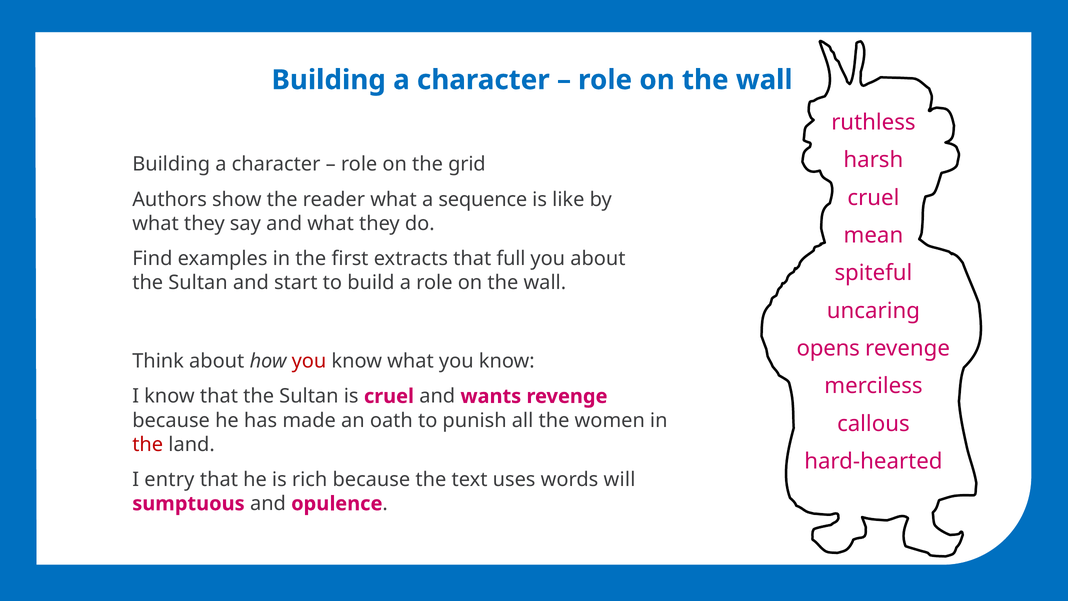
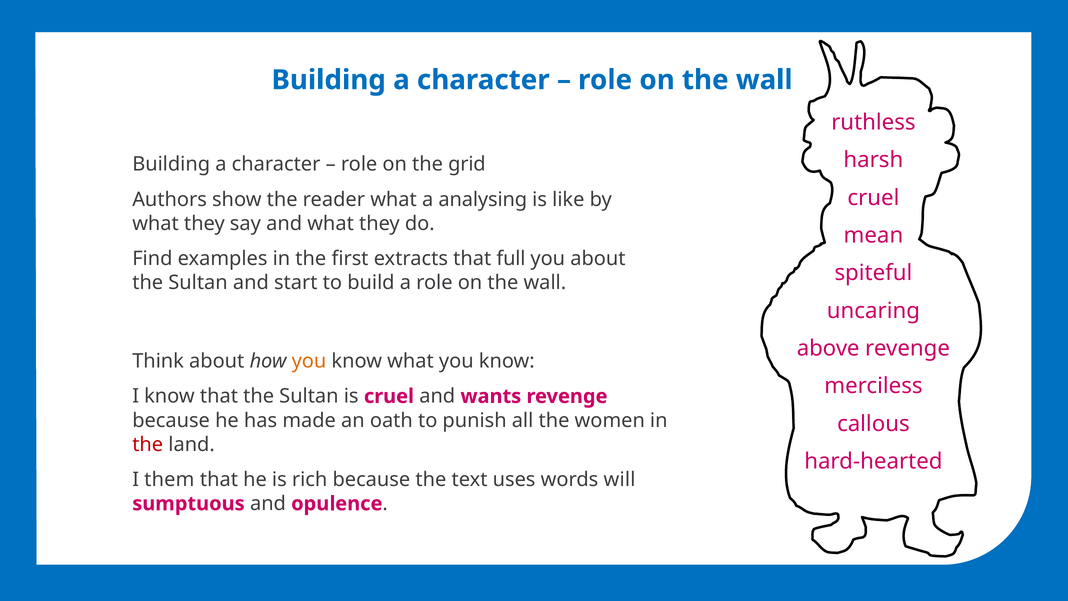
sequence: sequence -> analysing (483, 199)
opens: opens -> above (828, 348)
you colour: red -> orange (309, 361)
entry: entry -> them (169, 479)
